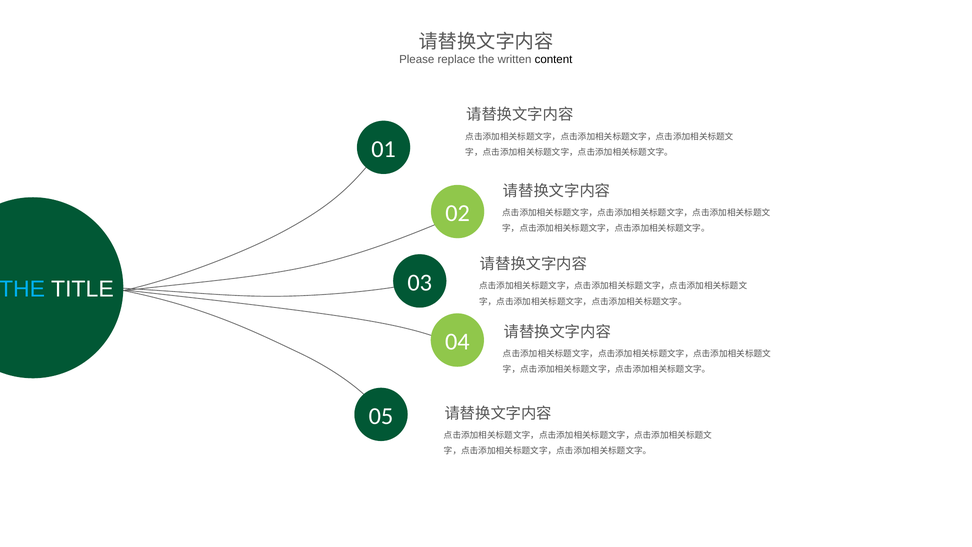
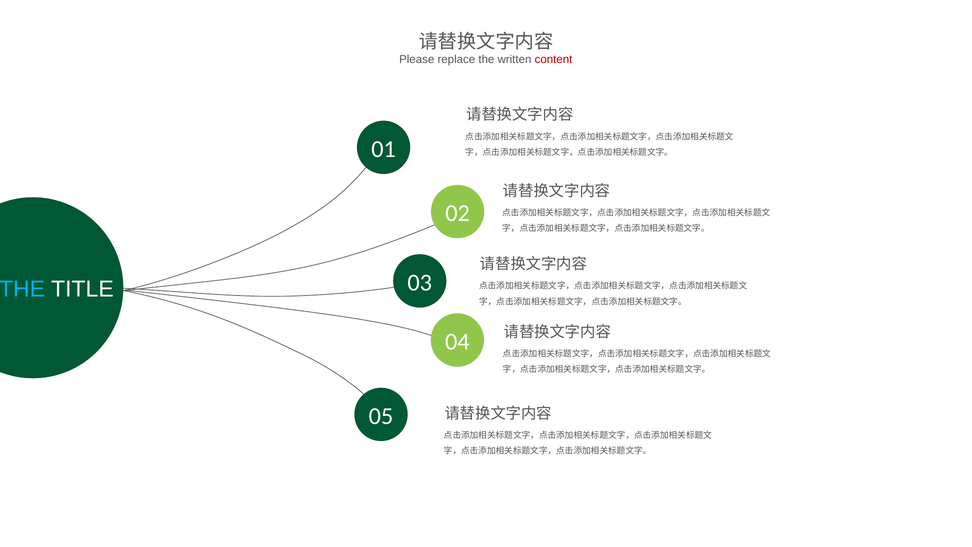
content colour: black -> red (553, 59)
